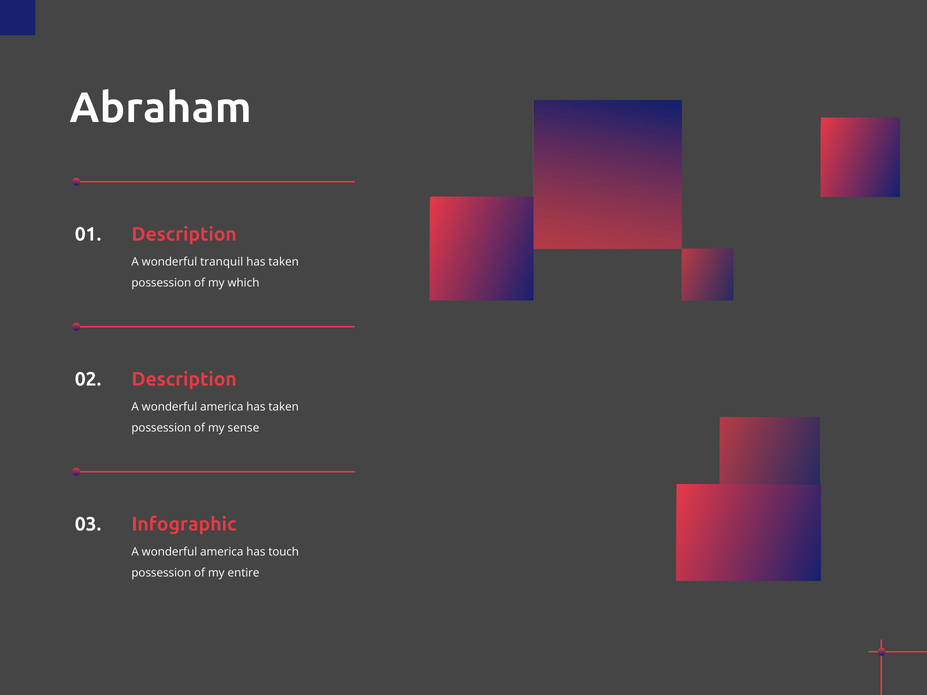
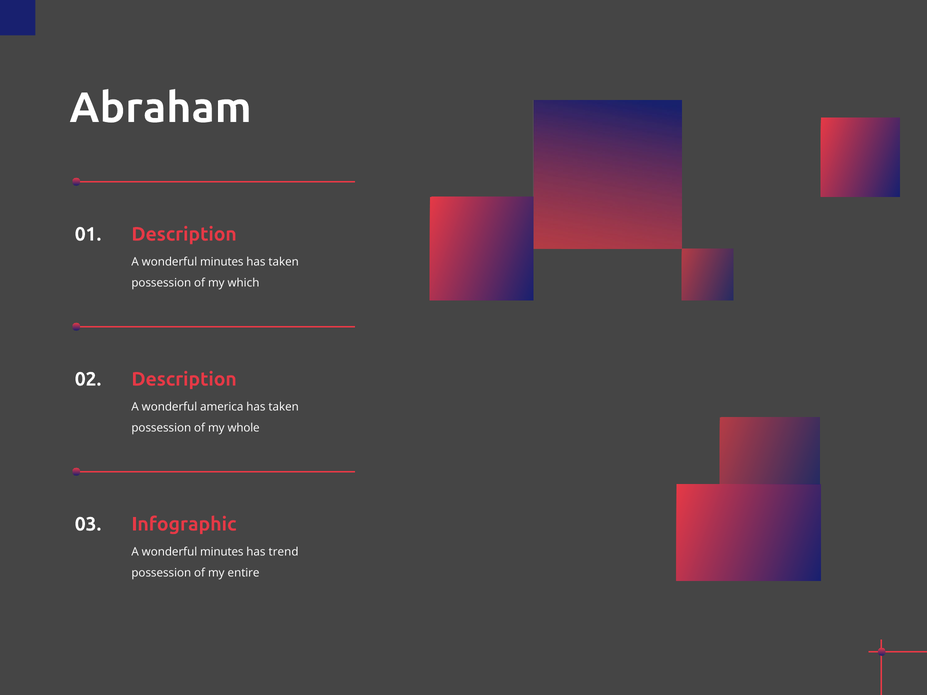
tranquil: tranquil -> minutes (222, 262)
sense: sense -> whole (244, 428)
america: america -> minutes (222, 552)
touch: touch -> trend (284, 552)
